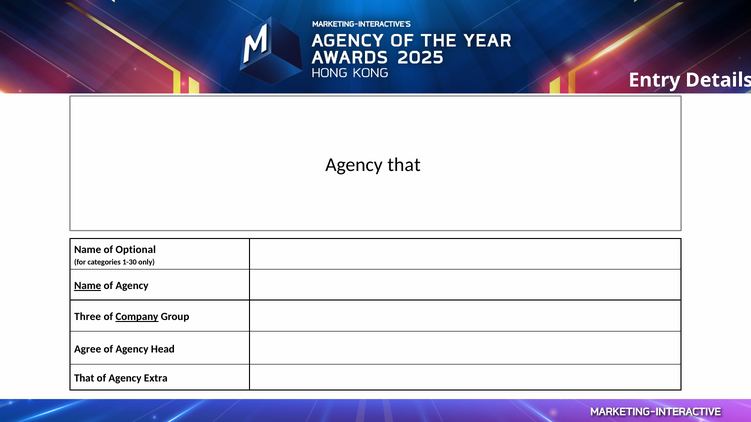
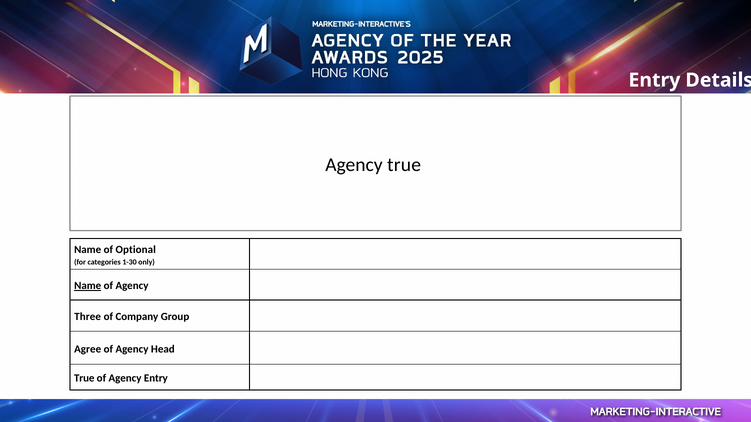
Agency that: that -> true (404, 165)
Company underline: present -> none (137, 317)
That: That -> True (84, 379)
Agency Extra: Extra -> Entry (156, 379)
